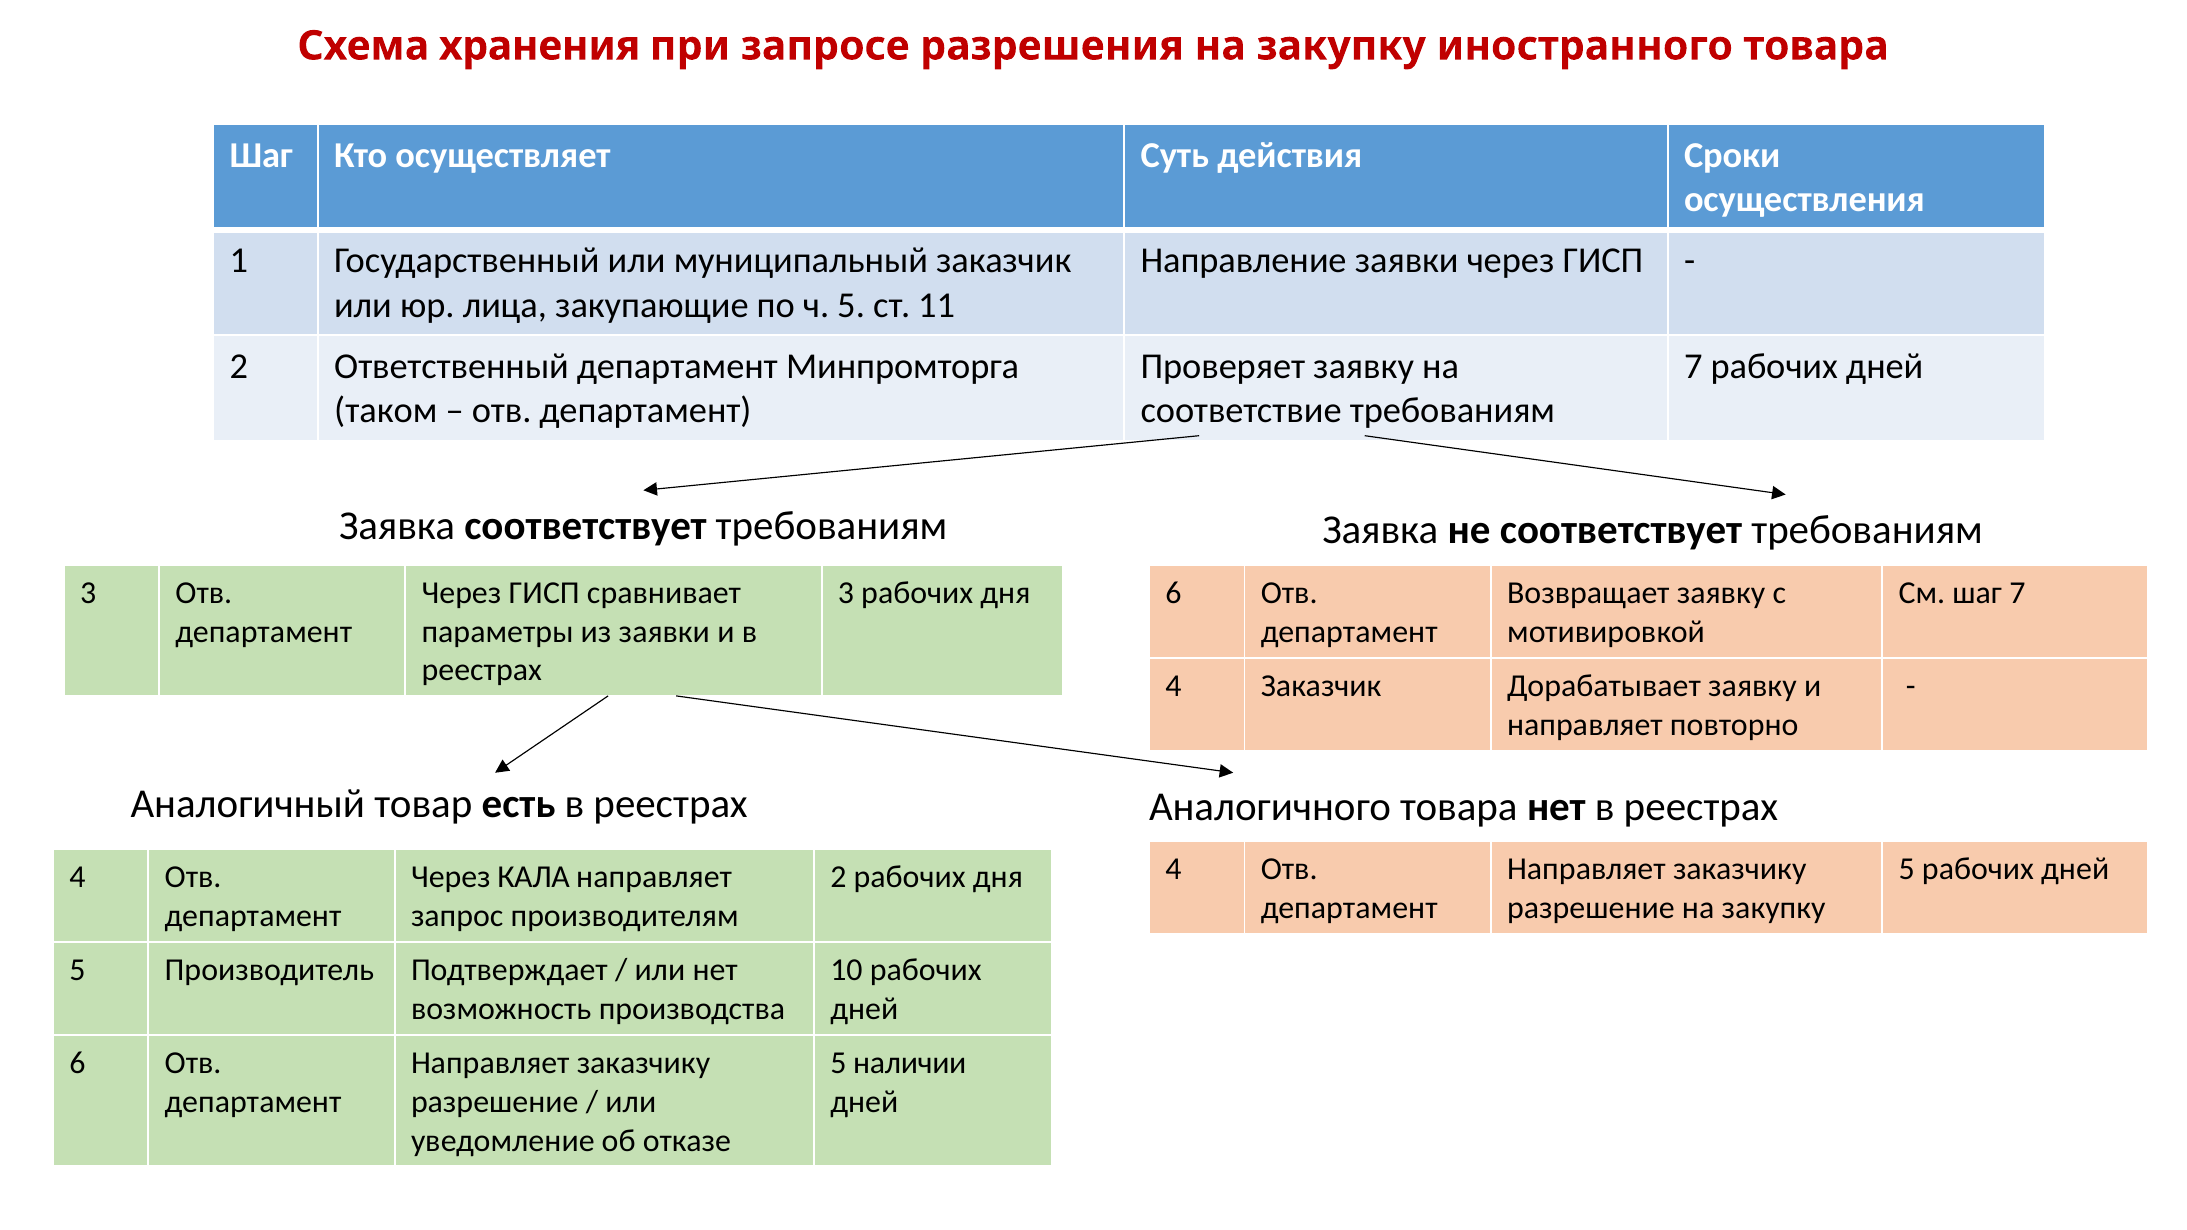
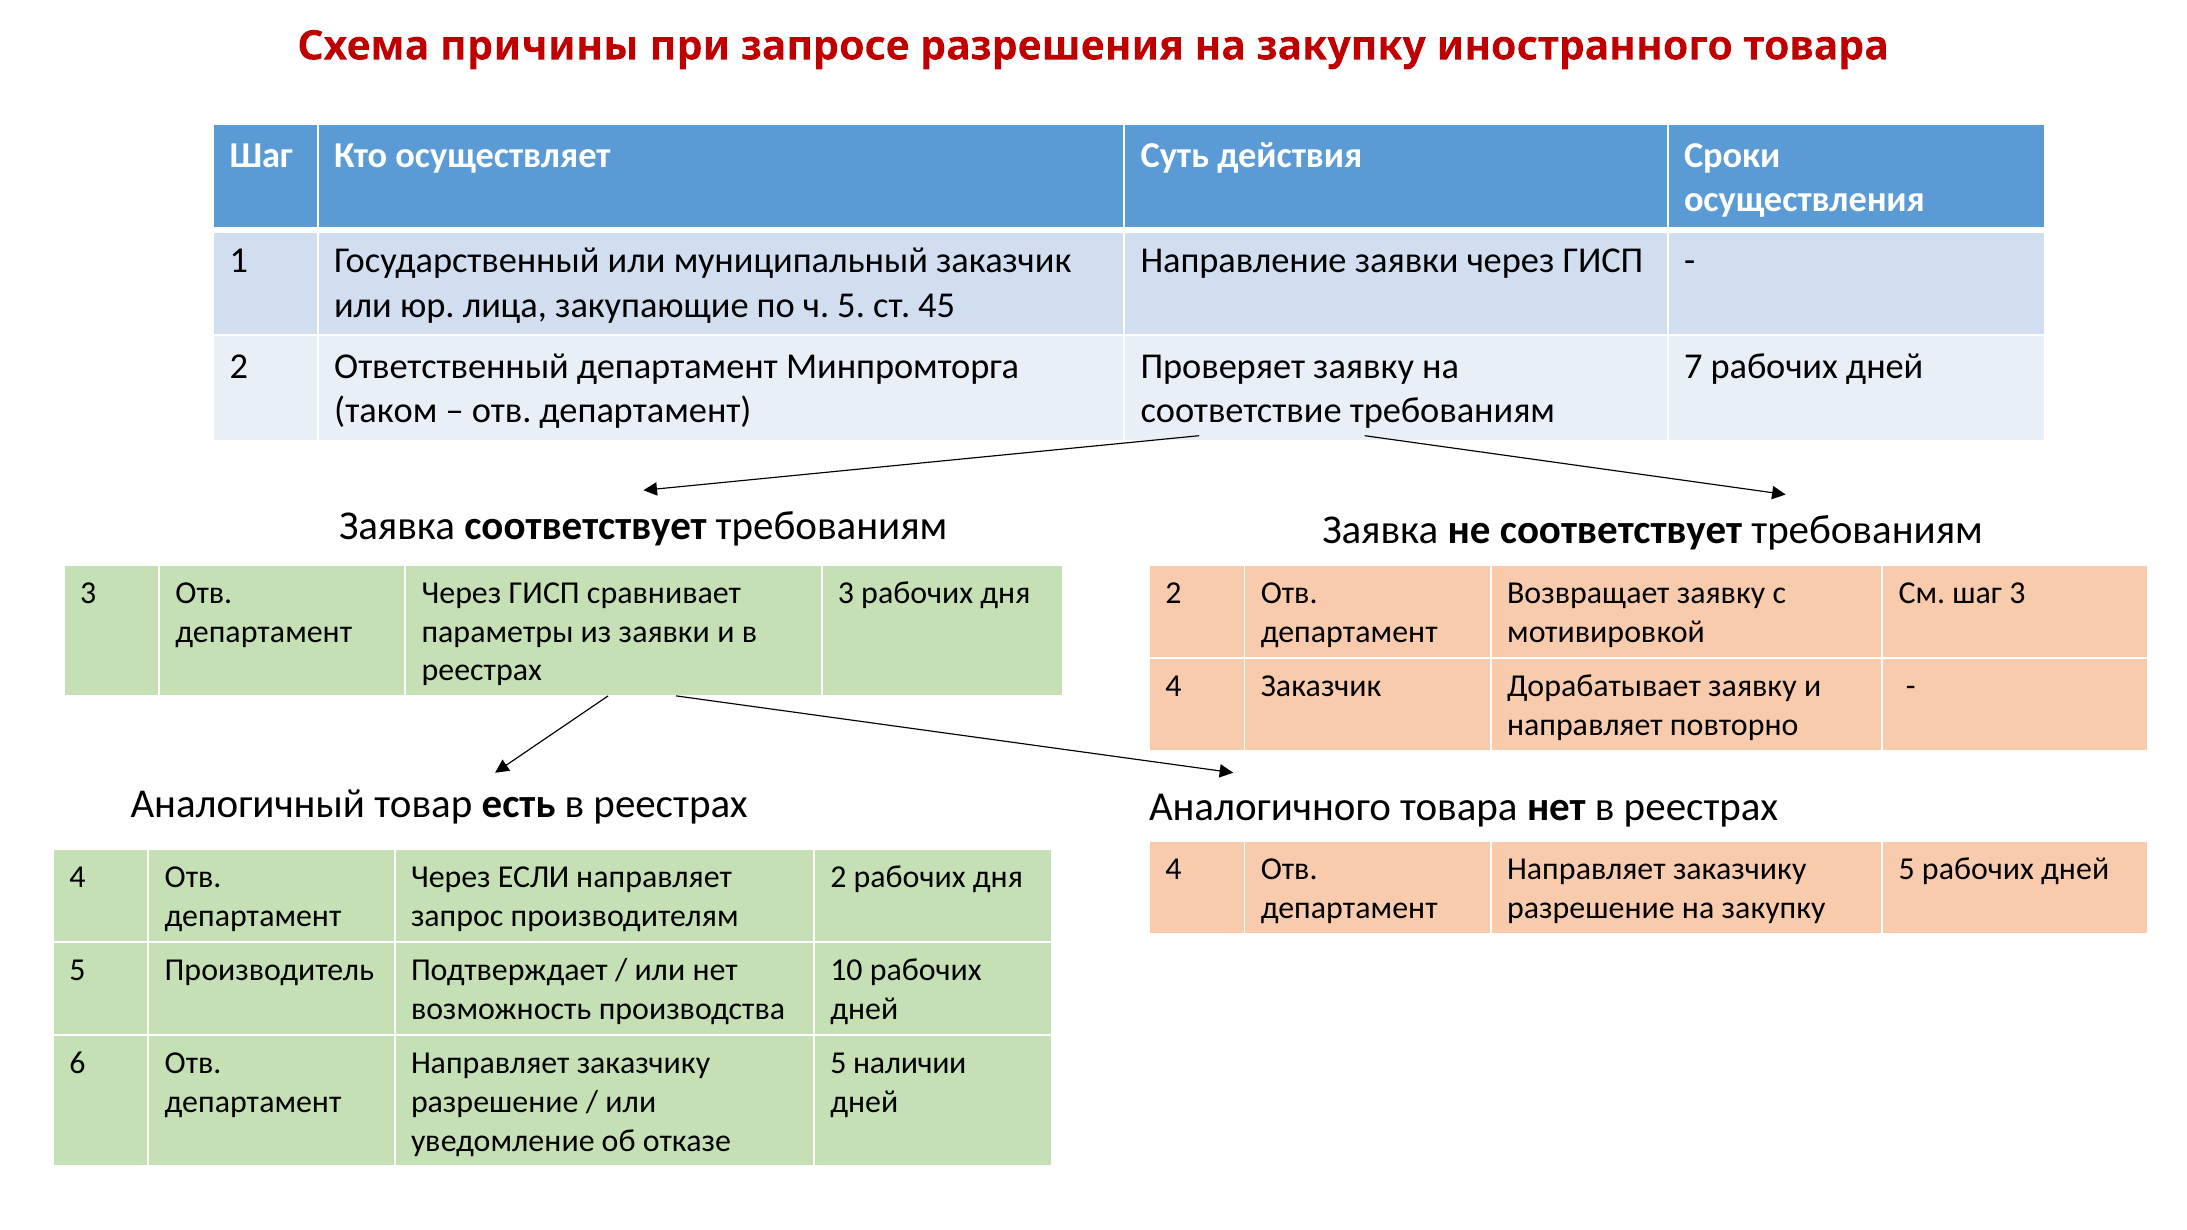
хранения: хранения -> причины (539, 46)
11: 11 -> 45 (937, 305)
дня 6: 6 -> 2 (1174, 593)
шаг 7: 7 -> 3 (2017, 593)
КАЛА: КАЛА -> ЕСЛИ (534, 877)
